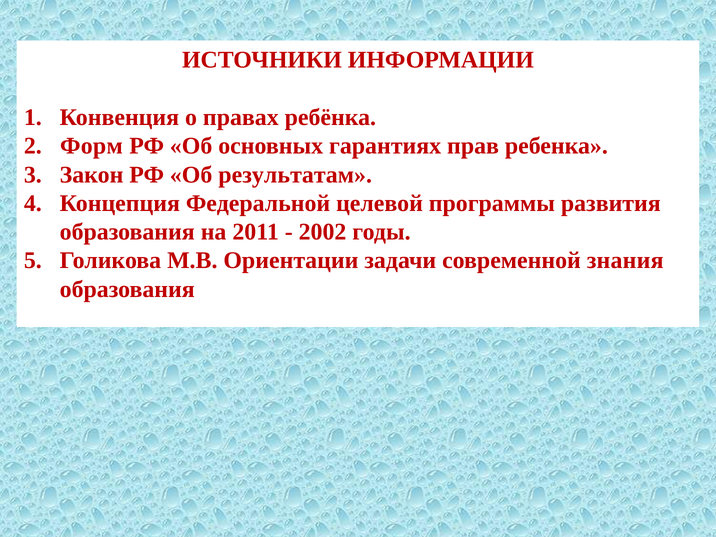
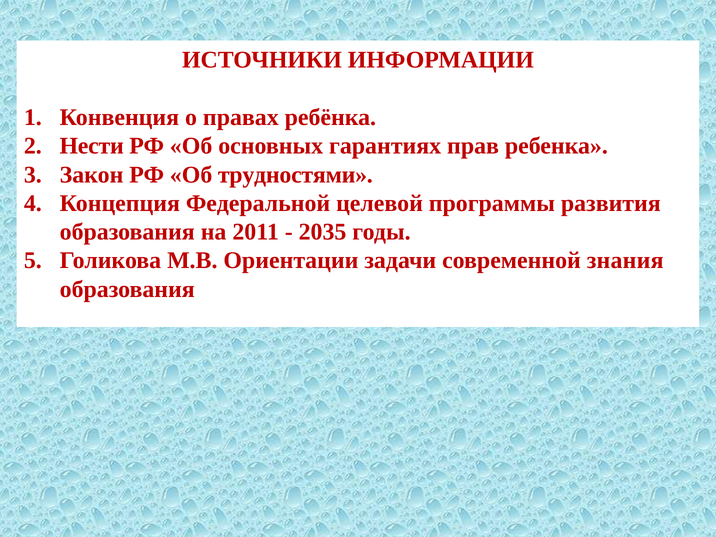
Форм: Форм -> Нести (92, 146)
результатам: результатам -> трудностями (295, 175)
2002: 2002 -> 2035 (323, 232)
